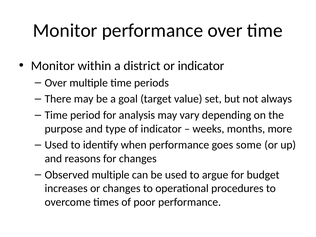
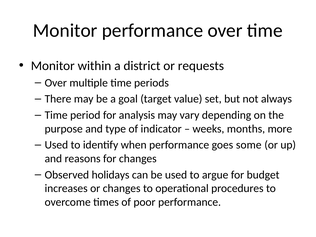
or indicator: indicator -> requests (201, 66)
Observed multiple: multiple -> holidays (111, 175)
